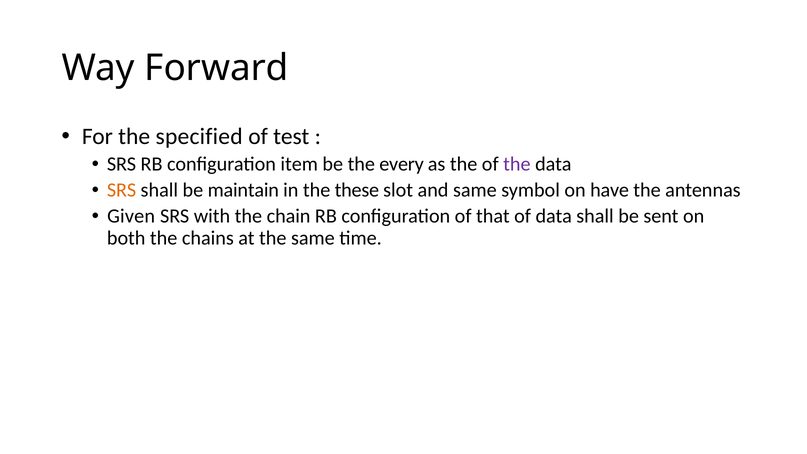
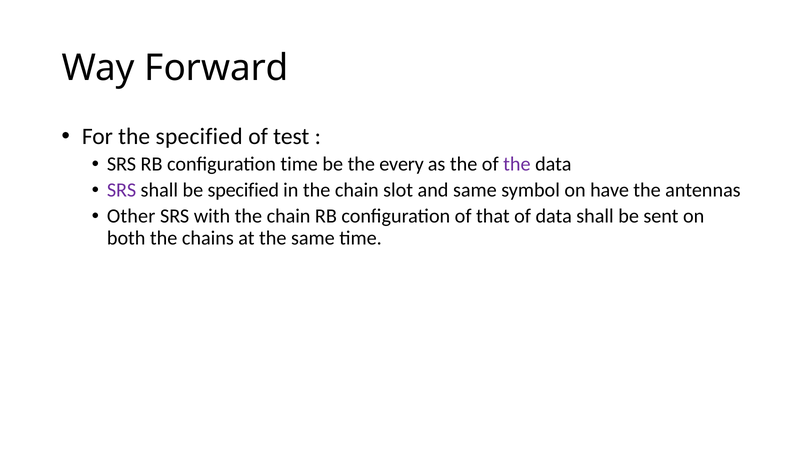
configuration item: item -> time (299, 164)
SRS colour: orange -> purple (122, 190)
be maintain: maintain -> specified (243, 190)
in the these: these -> chain (357, 190)
Given: Given -> Other (131, 216)
